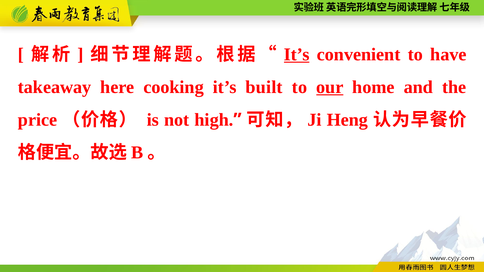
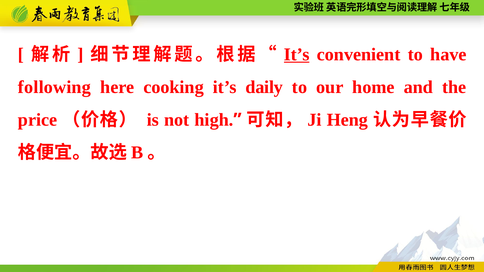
takeaway: takeaway -> following (54, 87)
built: built -> daily (264, 87)
our underline: present -> none (330, 87)
